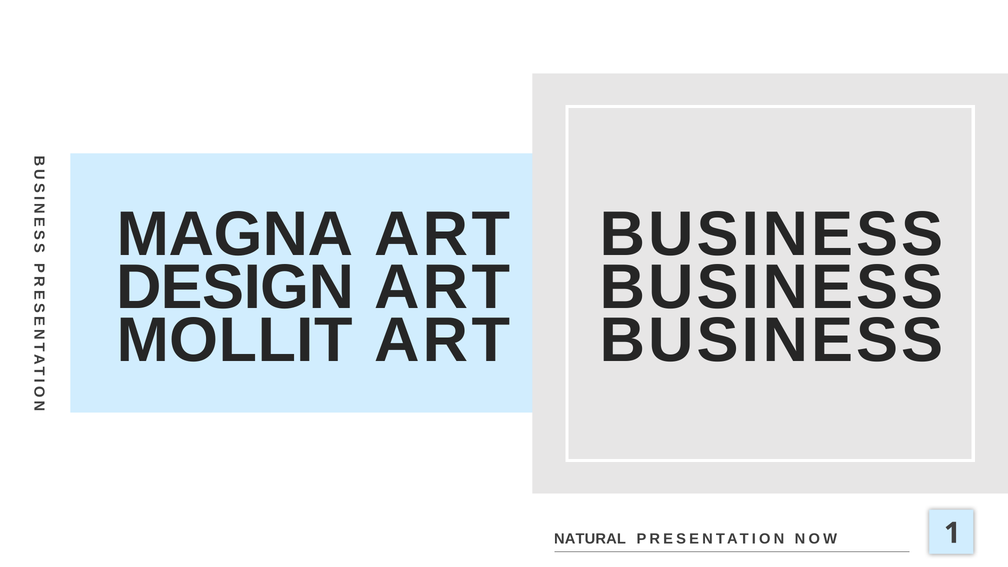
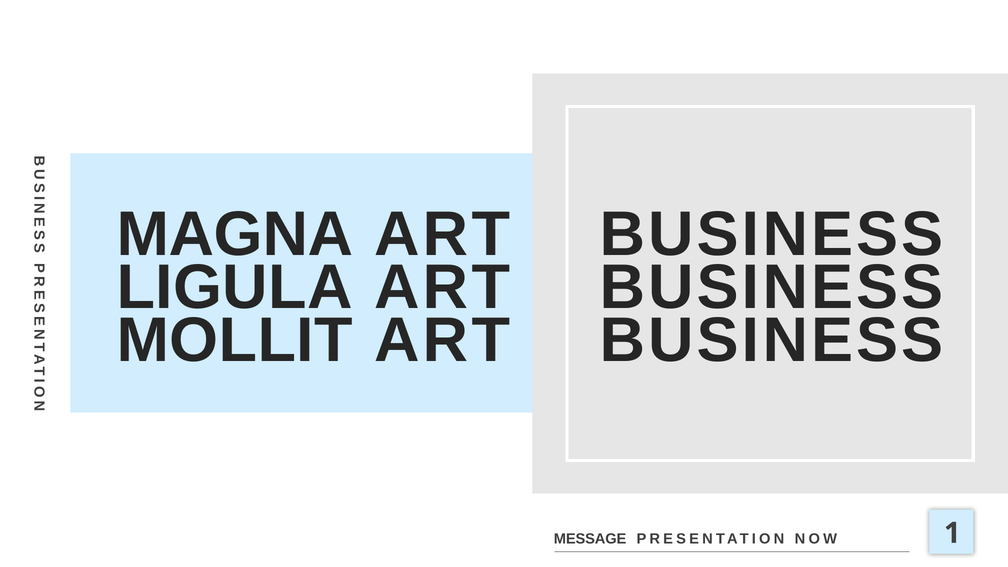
DESIGN: DESIGN -> LIGULA (235, 287)
NATURAL: NATURAL -> MESSAGE (590, 539)
